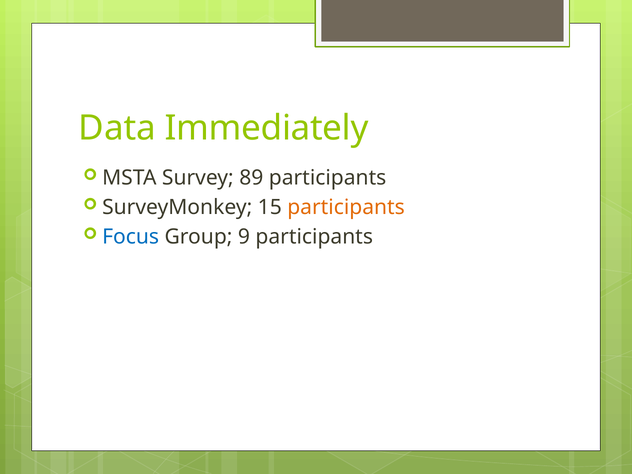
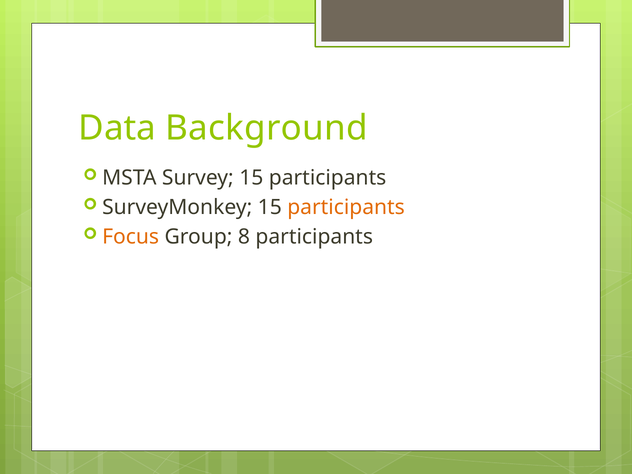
Immediately: Immediately -> Background (266, 128)
Survey 89: 89 -> 15 (251, 178)
Focus colour: blue -> orange (131, 237)
9: 9 -> 8 (244, 237)
